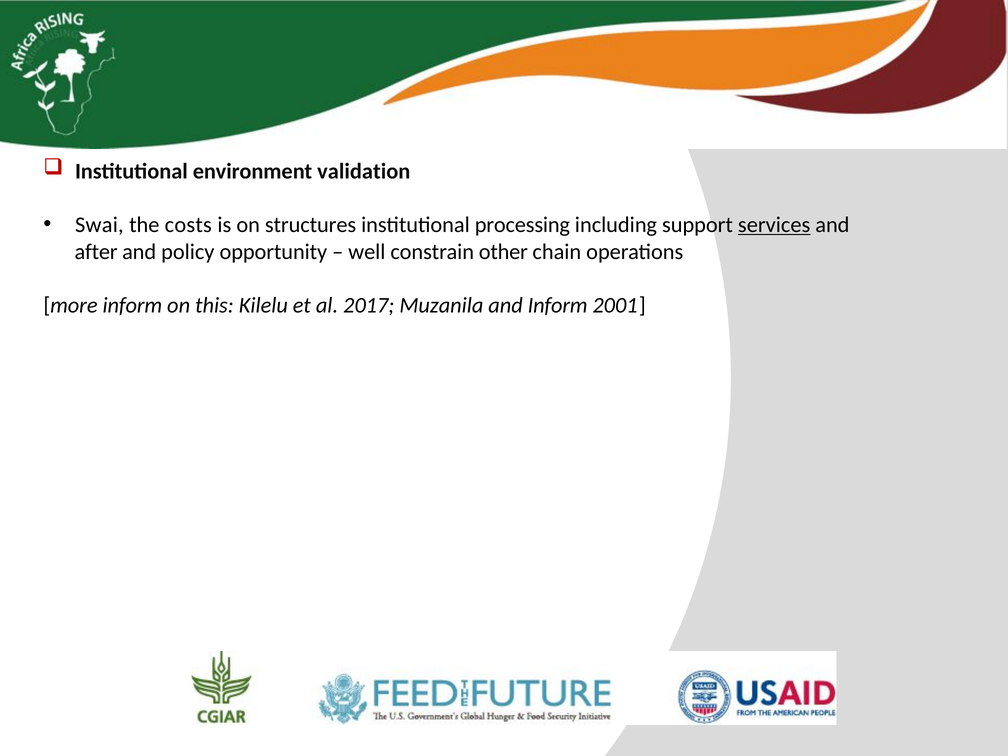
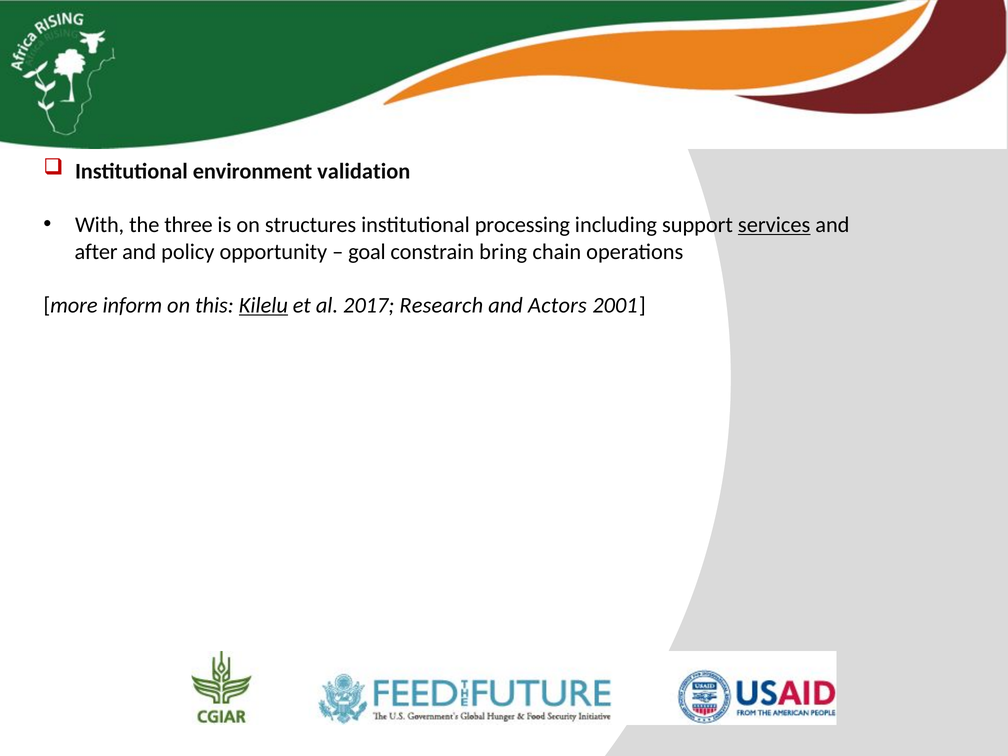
Swai: Swai -> With (100, 225)
costs: costs -> three (189, 225)
well: well -> goal (367, 252)
other: other -> bring (503, 252)
Kilelu underline: none -> present (263, 305)
Muzanila: Muzanila -> Research (441, 305)
and Inform: Inform -> Actors (557, 305)
